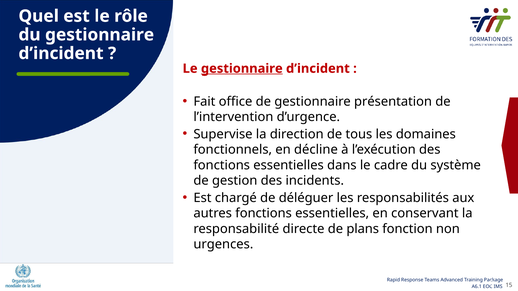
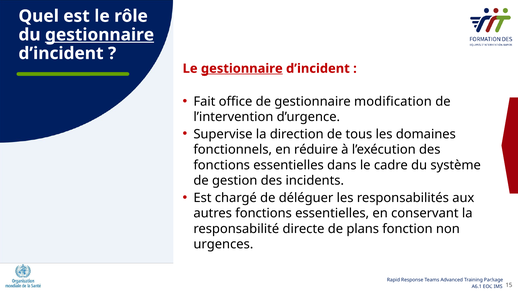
gestionnaire underline: none -> present (100, 35)
présentation: présentation -> modification (393, 102)
décline: décline -> réduire (316, 150)
